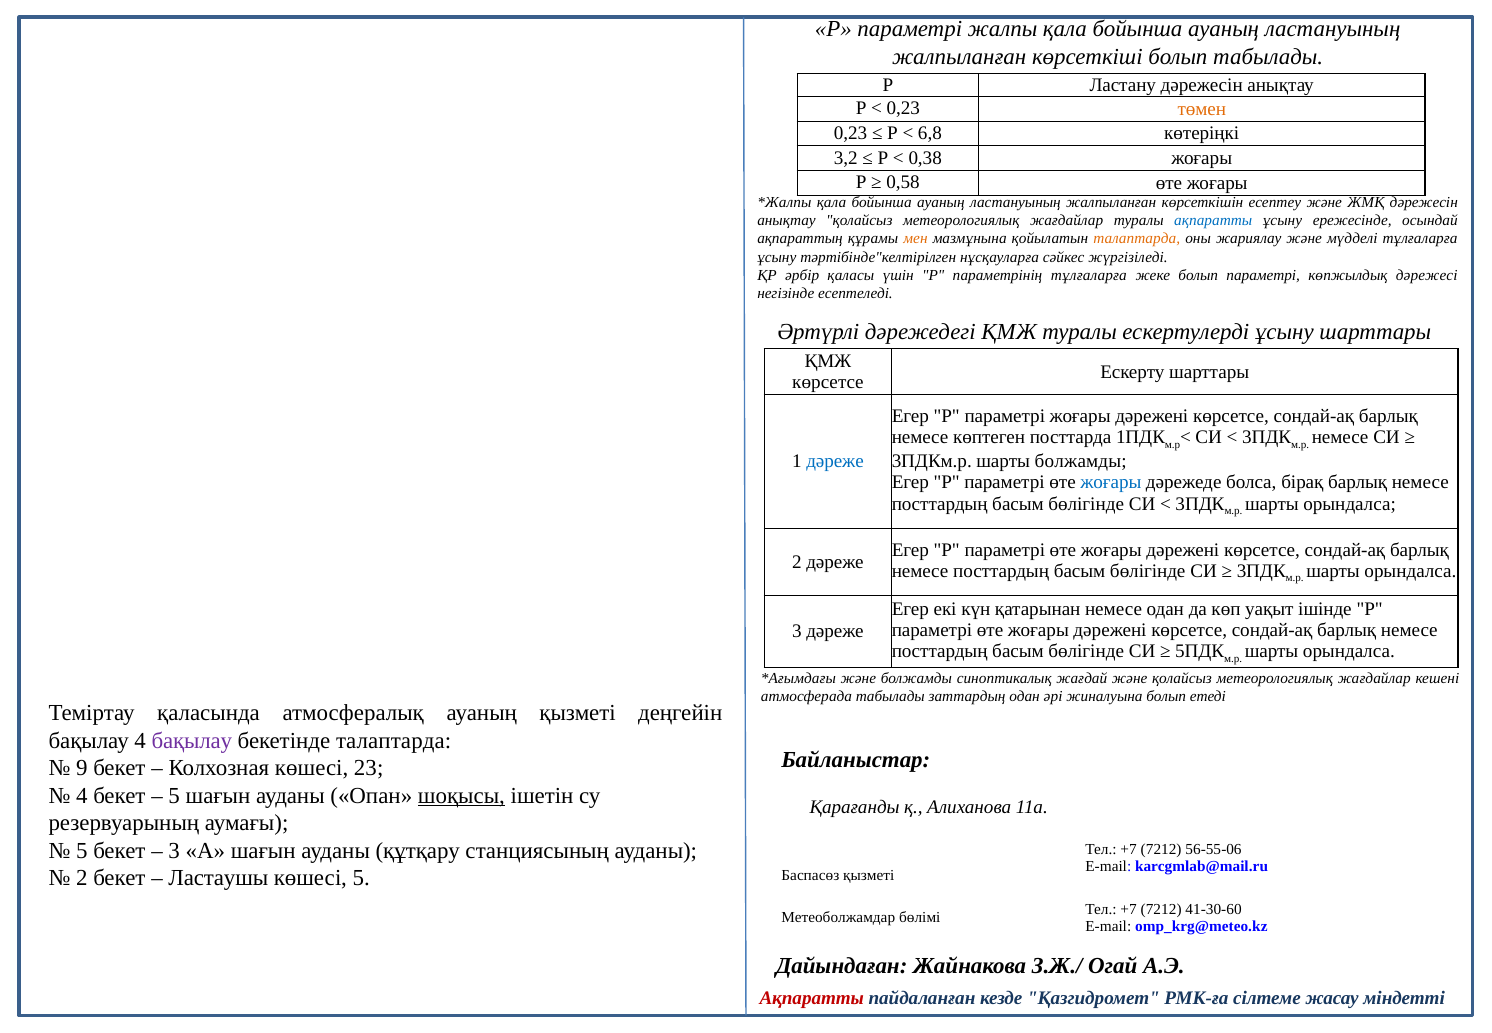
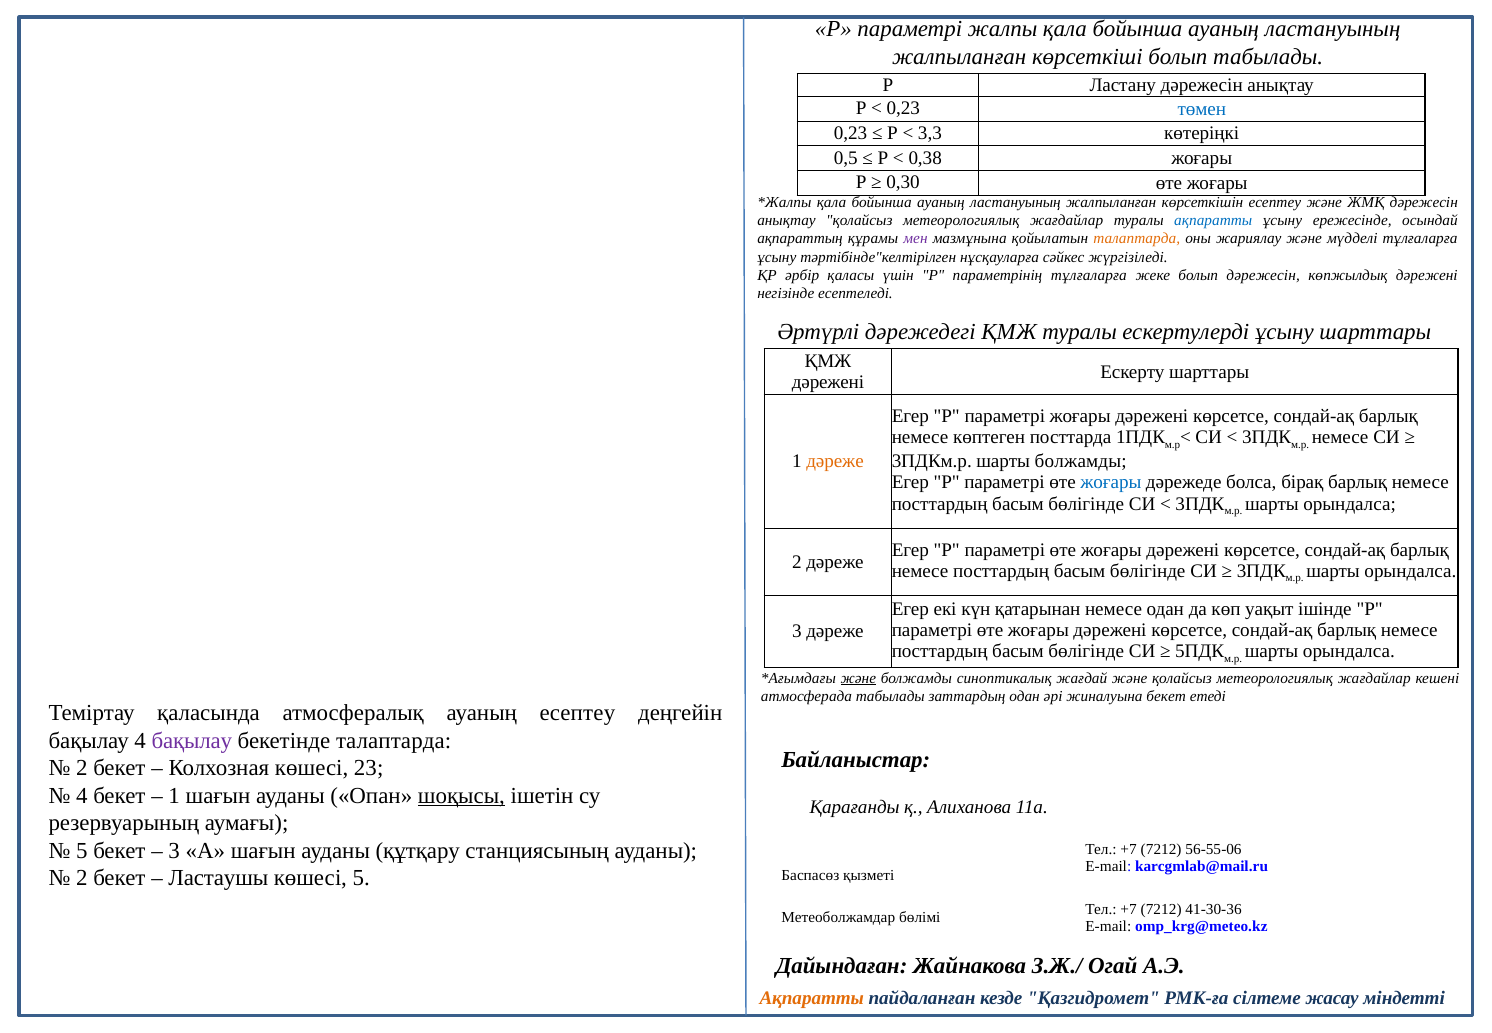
төмен colour: orange -> blue (1202, 109)
6,8: 6,8 -> 3,3 (930, 133)
3,2: 3,2 -> 0,5 (846, 158)
0,58: 0,58 -> 0,30 (903, 182)
мен colour: orange -> purple (915, 239)
болып параметрі: параметрі -> дәрежесін (1263, 275)
көпжылдық дәрежесі: дәрежесі -> дәрежені (1427, 275)
көрсетсе: көрсетсе -> дәрежені (828, 382)
дәреже colour: blue -> orange (835, 462)
және underline: none -> present (858, 678)
жиналуына болып: болып -> бекет (1166, 696)
ауаның қызметі: қызметі -> есептеу (577, 713)
9: 9 -> 2 (82, 768)
5: 5 -> 1 (174, 796)
41-30-60: 41-30-60 -> 41-30-36 (1214, 909)
Ақпаратты colour: red -> orange (812, 998)
